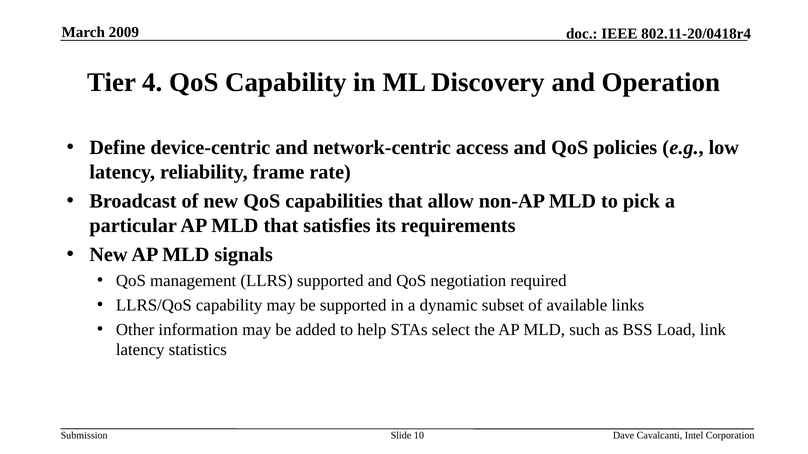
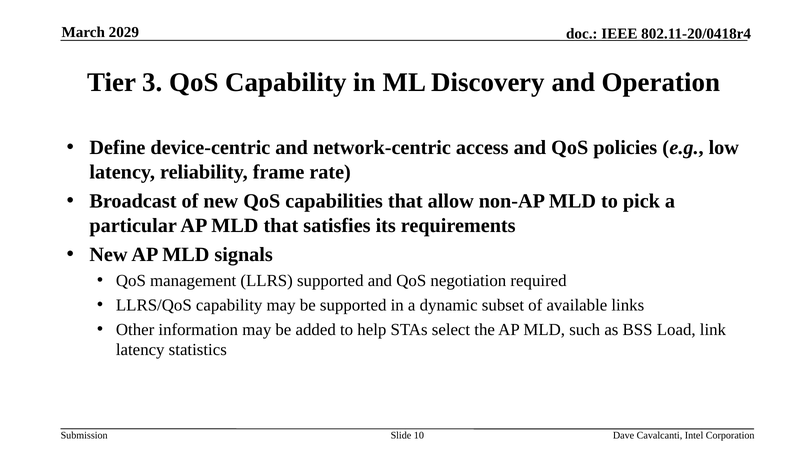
2009: 2009 -> 2029 (124, 32)
4: 4 -> 3 (152, 83)
